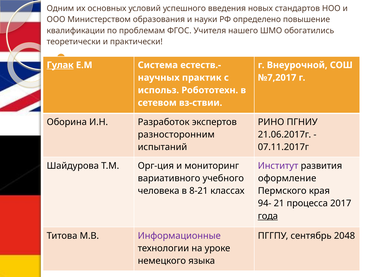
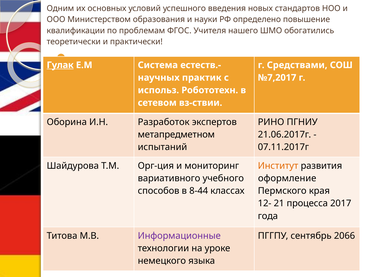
Внеурочной: Внеурочной -> Средствами (297, 65)
разносторонним: разносторонним -> метапредметном (176, 134)
Институт colour: purple -> orange (278, 166)
человека: человека -> способов (159, 191)
8-21: 8-21 -> 8-44 (199, 191)
94-: 94- -> 12- (265, 203)
года underline: present -> none (268, 216)
2048: 2048 -> 2066 (345, 236)
